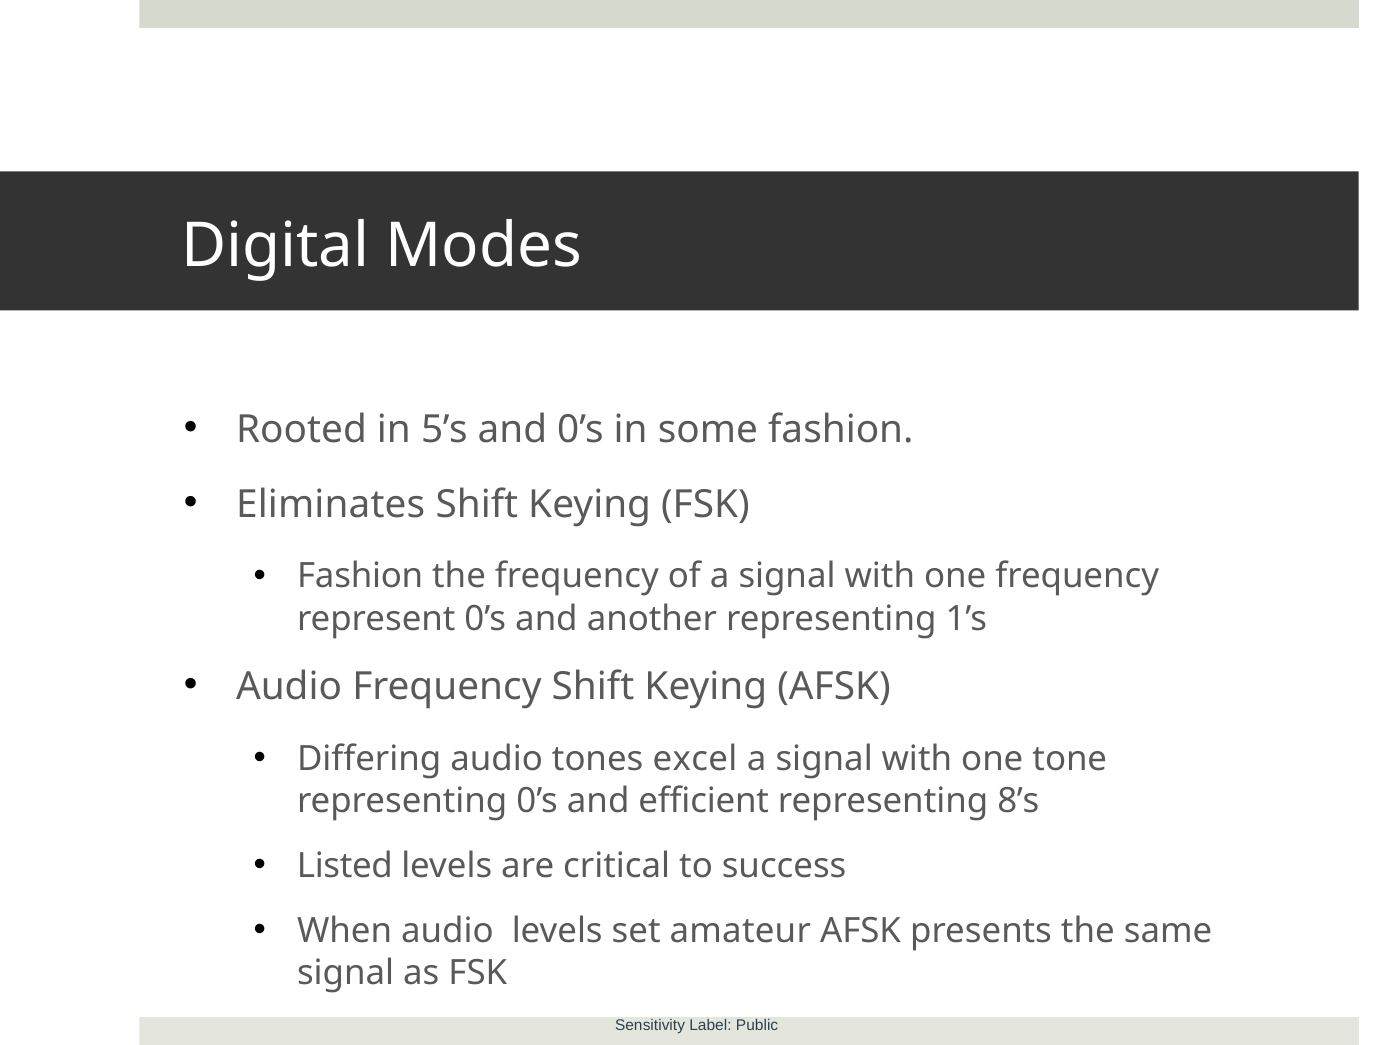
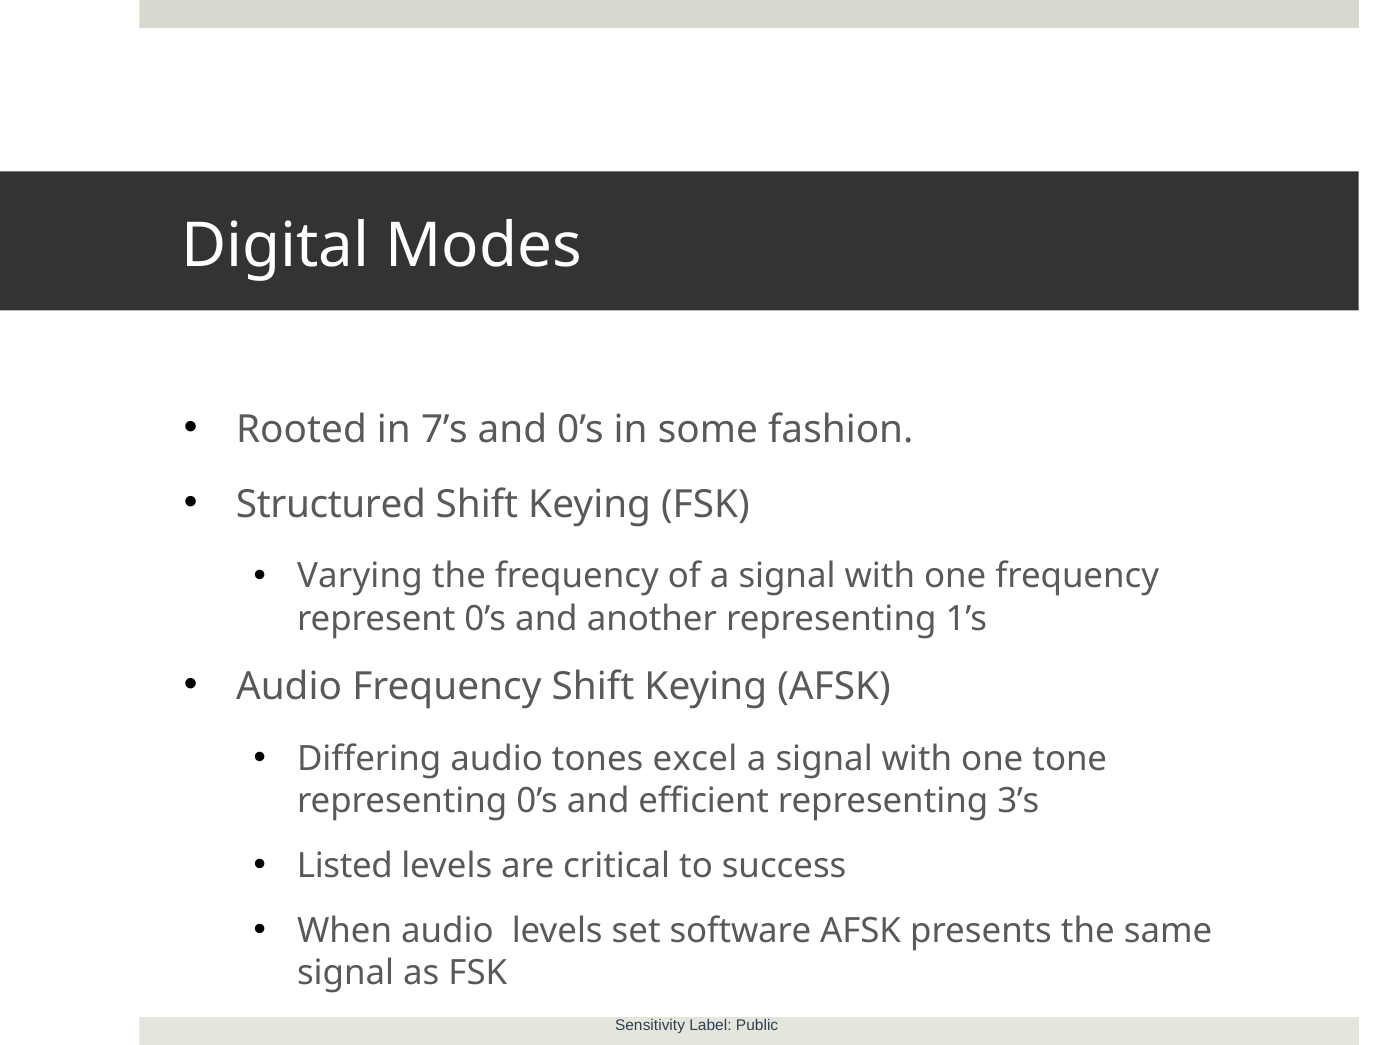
5’s: 5’s -> 7’s (444, 430)
Eliminates: Eliminates -> Structured (331, 504)
Fashion: Fashion -> Varying (360, 577)
8’s: 8’s -> 3’s (1018, 802)
amateur: amateur -> software (741, 931)
